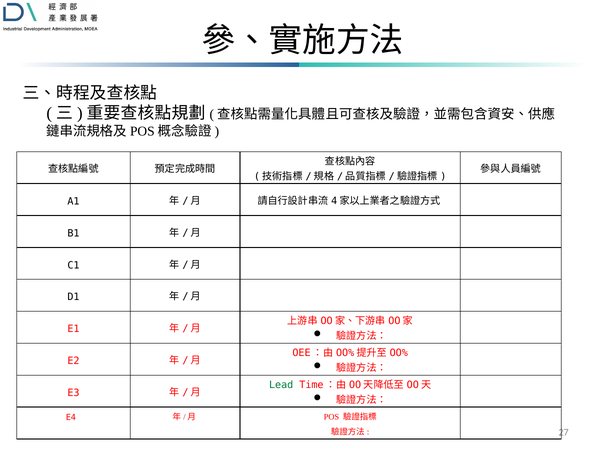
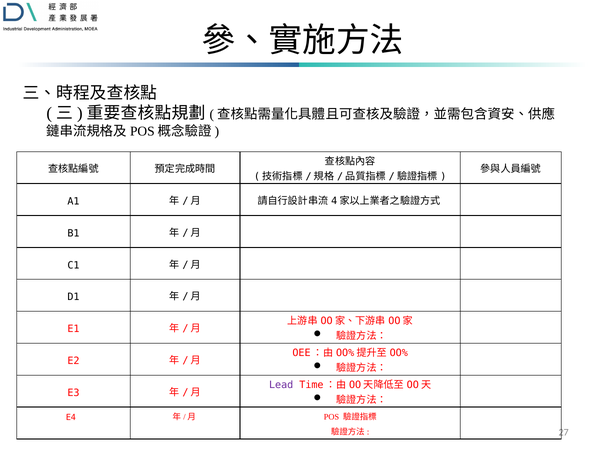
Lead colour: green -> purple (281, 386)
